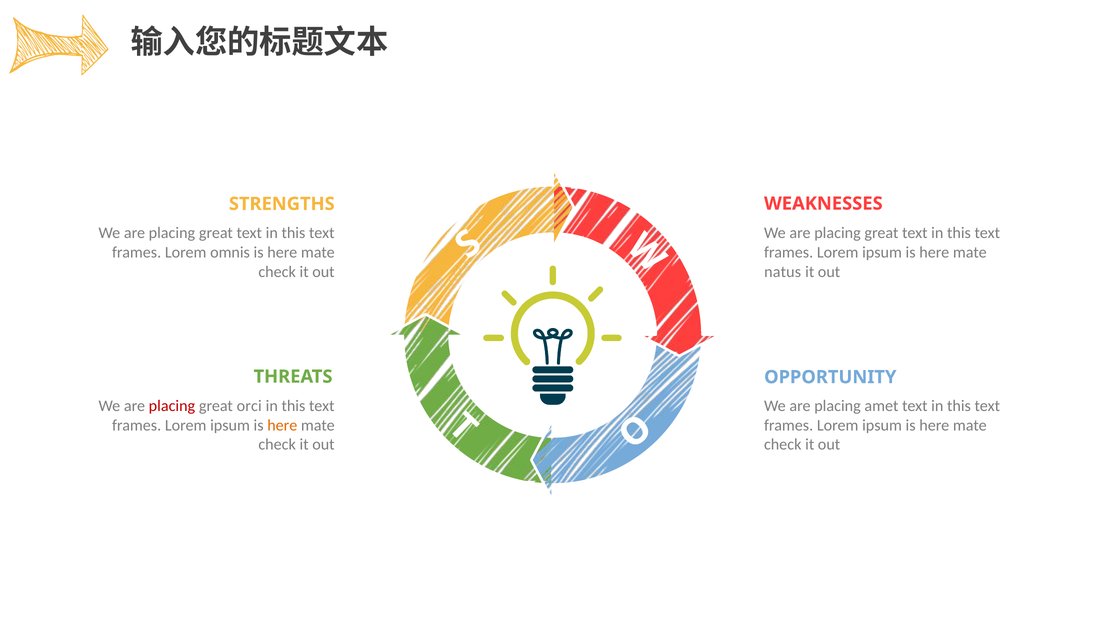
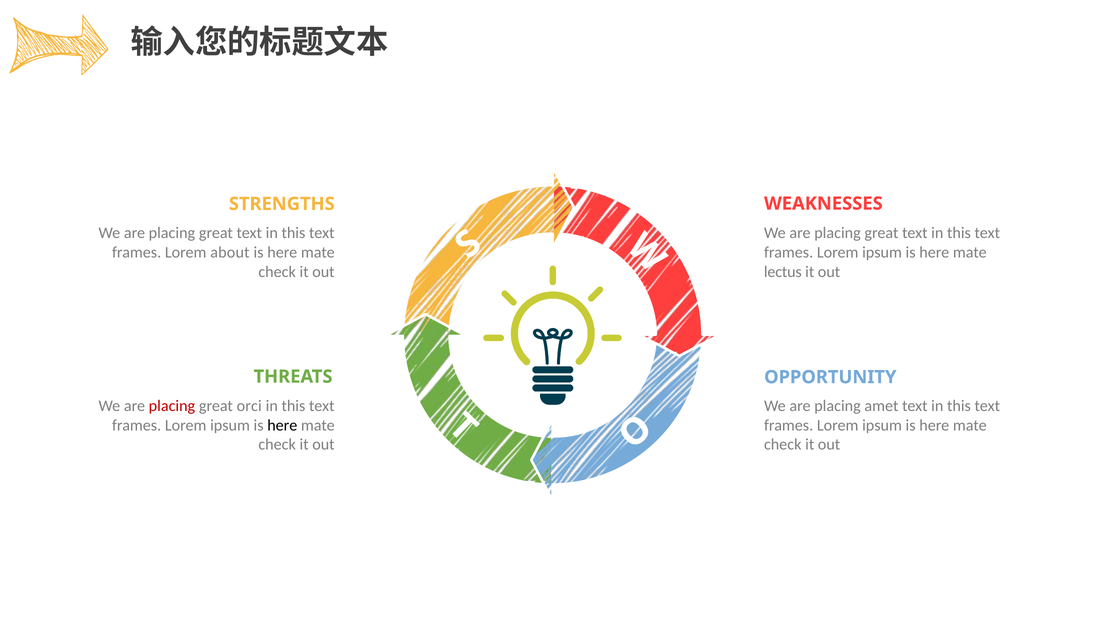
omnis: omnis -> about (230, 252)
natus: natus -> lectus (783, 272)
here colour: orange -> black (282, 425)
